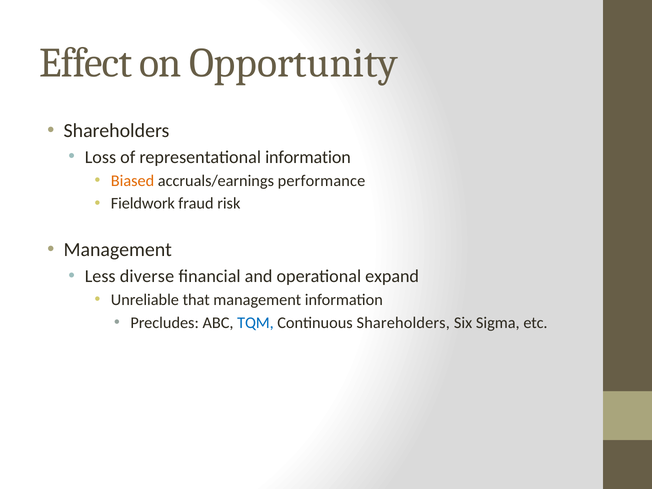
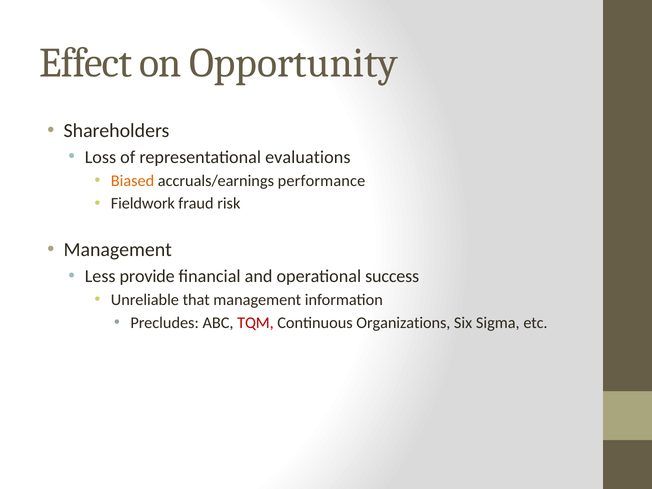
representational information: information -> evaluations (308, 157)
diverse: diverse -> provide (147, 276)
expand: expand -> success (392, 276)
TQM colour: blue -> red (255, 323)
Continuous Shareholders: Shareholders -> Organizations (403, 323)
